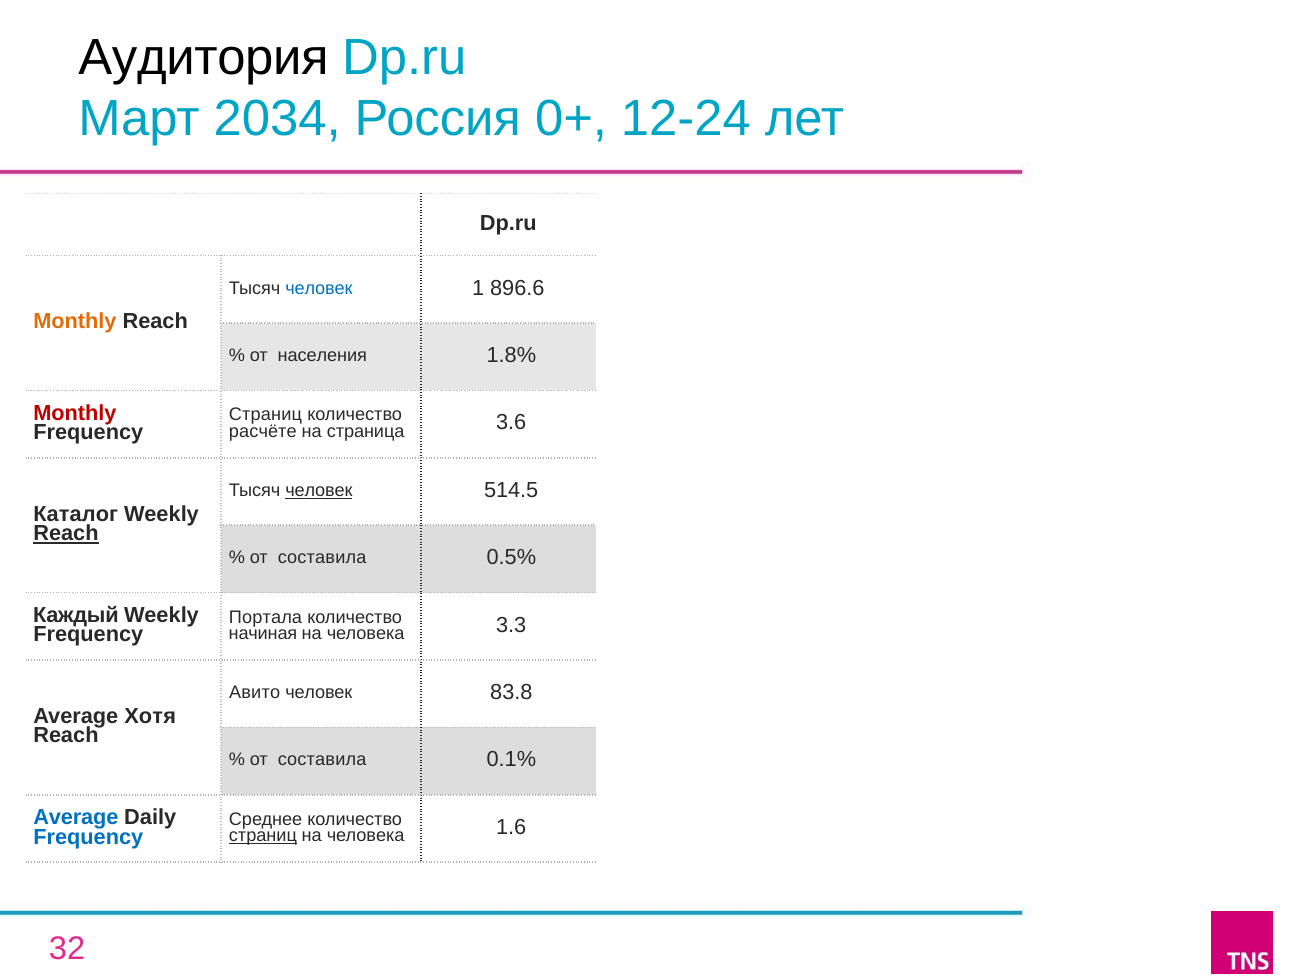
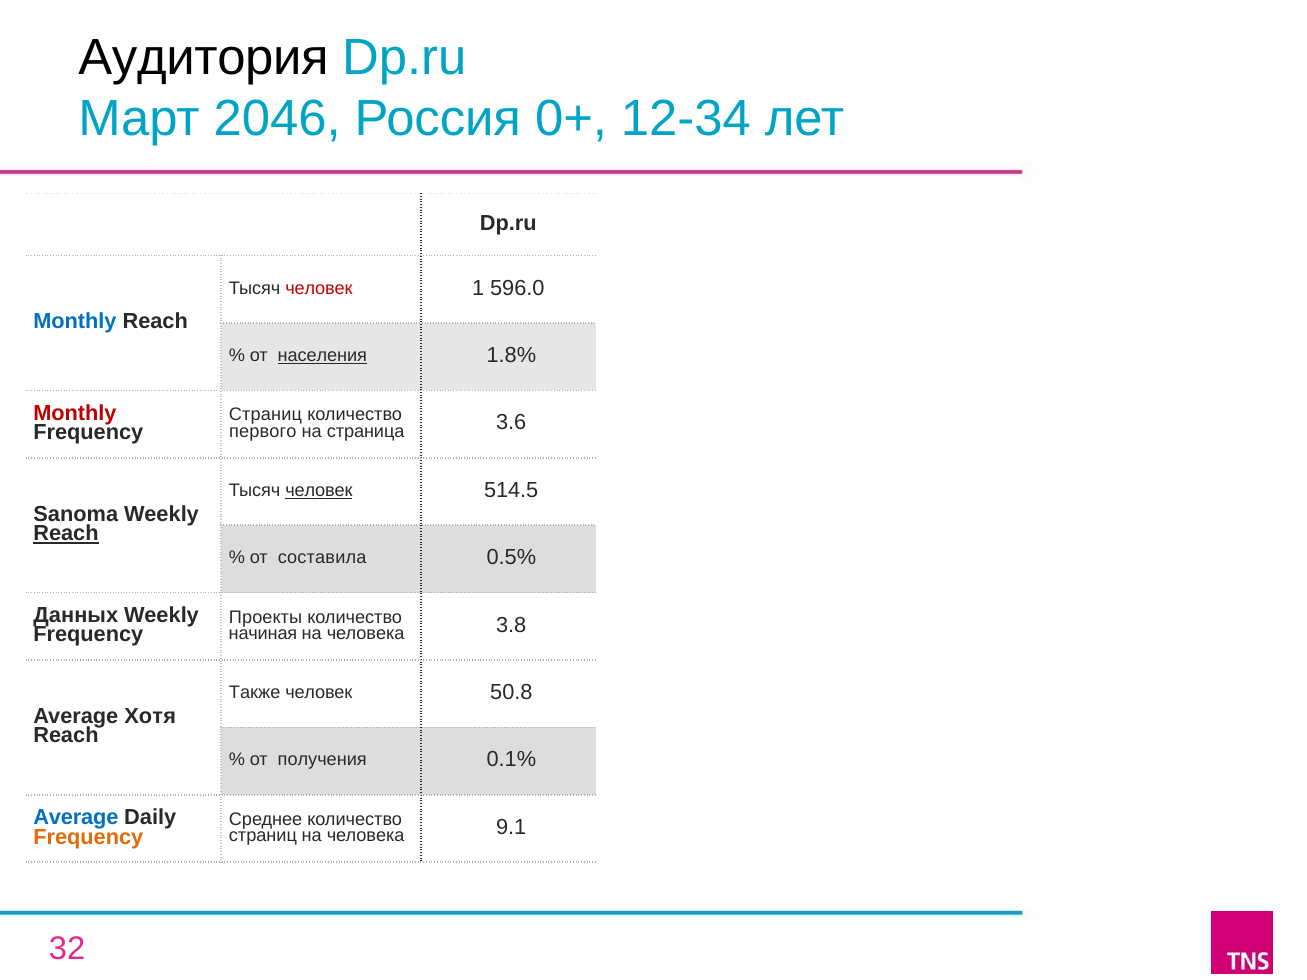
2034: 2034 -> 2046 (277, 119)
12-24: 12-24 -> 12-34 (686, 119)
человек colour: blue -> red (319, 288)
896.6: 896.6 -> 596.0 (517, 288)
Monthly colour: orange -> blue (75, 322)
населения underline: none -> present (322, 356)
расчёте: расчёте -> первого (263, 431)
Каталог: Каталог -> Sanoma (76, 514)
Каждый: Каждый -> Данных (76, 615)
Портала: Портала -> Проекты (266, 617)
3.3: 3.3 -> 3.8 (511, 625)
Авито: Авито -> Также (255, 693)
83.8: 83.8 -> 50.8 (511, 693)
составила: составила -> получения (322, 760)
Frequency colour: blue -> orange (88, 837)
страниц underline: present -> none (263, 836)
1.6: 1.6 -> 9.1 (511, 827)
